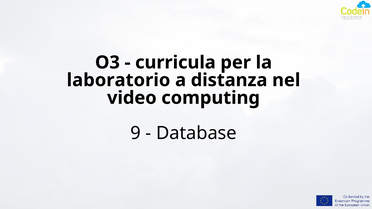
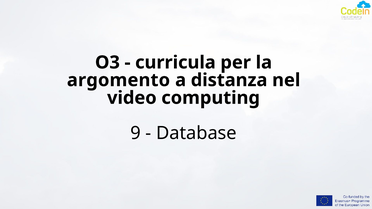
laboratorio: laboratorio -> argomento (118, 80)
